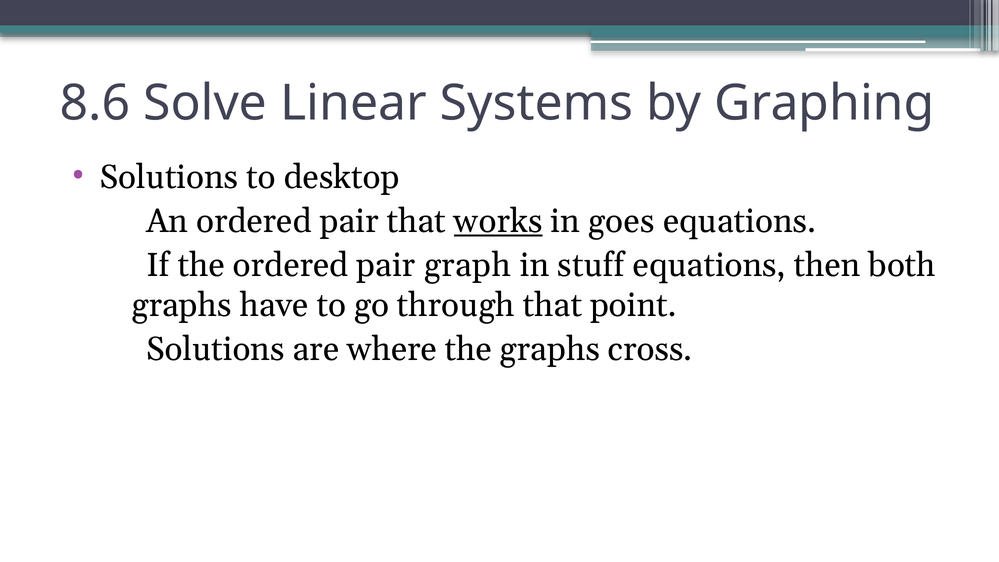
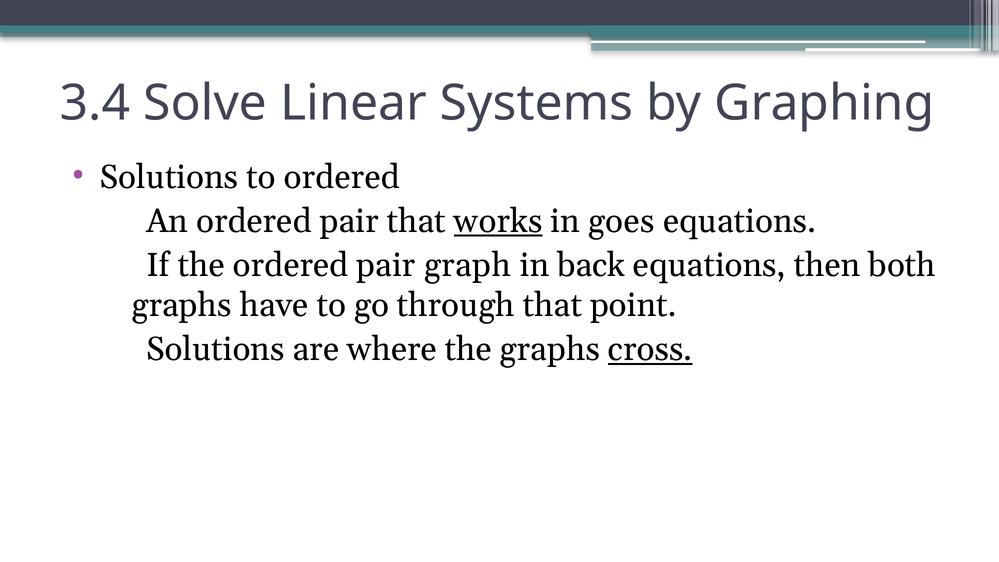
8.6: 8.6 -> 3.4 (95, 103)
to desktop: desktop -> ordered (342, 177)
stuff: stuff -> back (591, 265)
cross underline: none -> present (650, 349)
